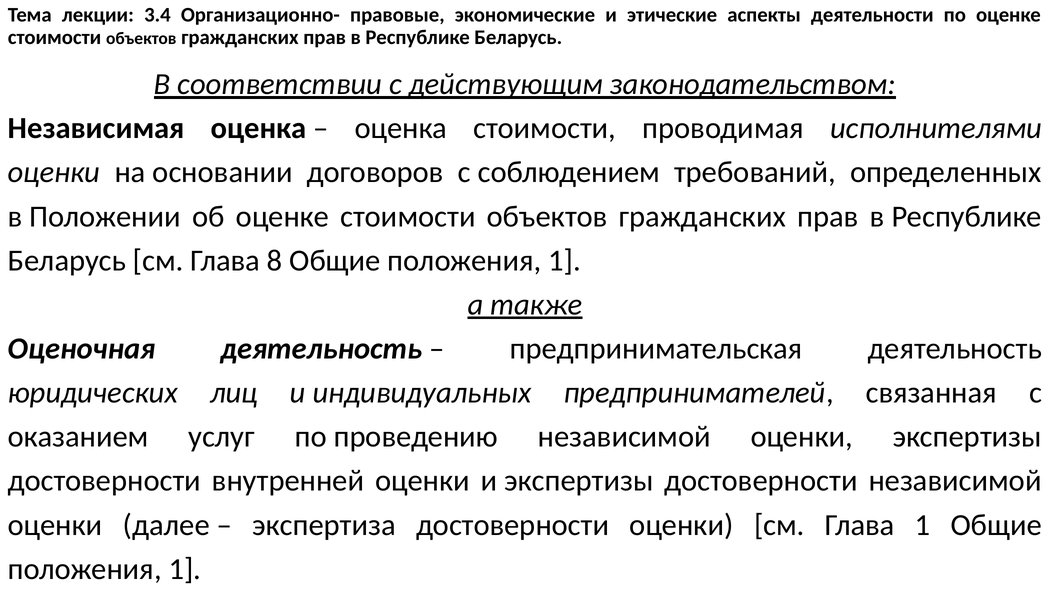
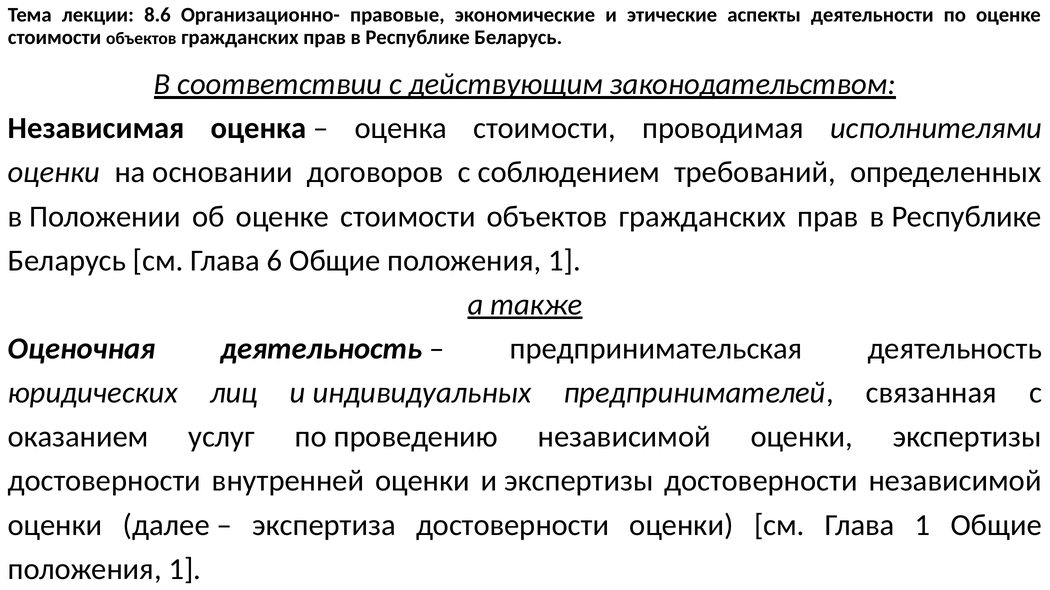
3.4: 3.4 -> 8.6 (157, 15)
8: 8 -> 6 (275, 261)
